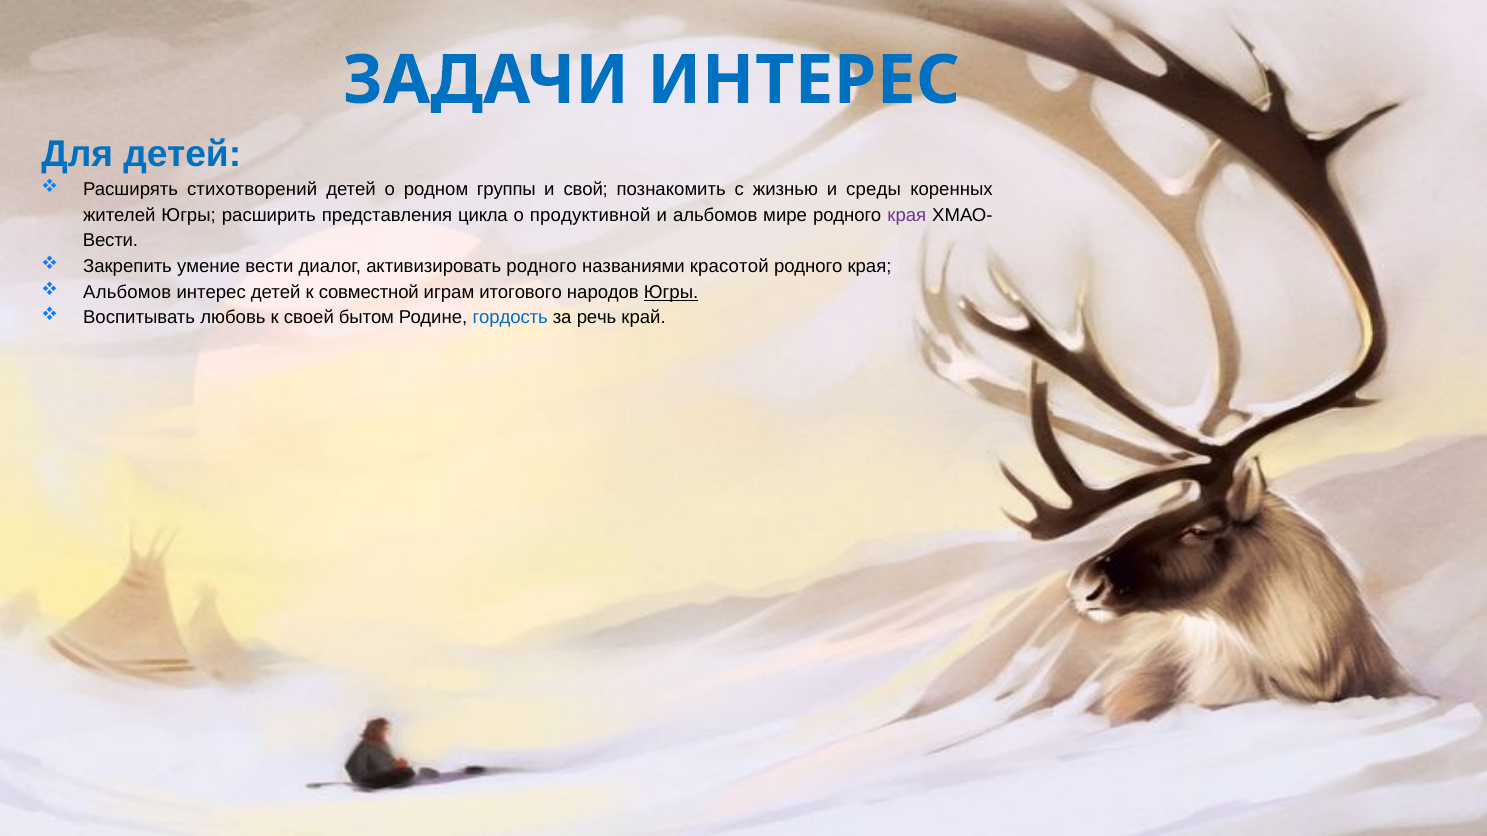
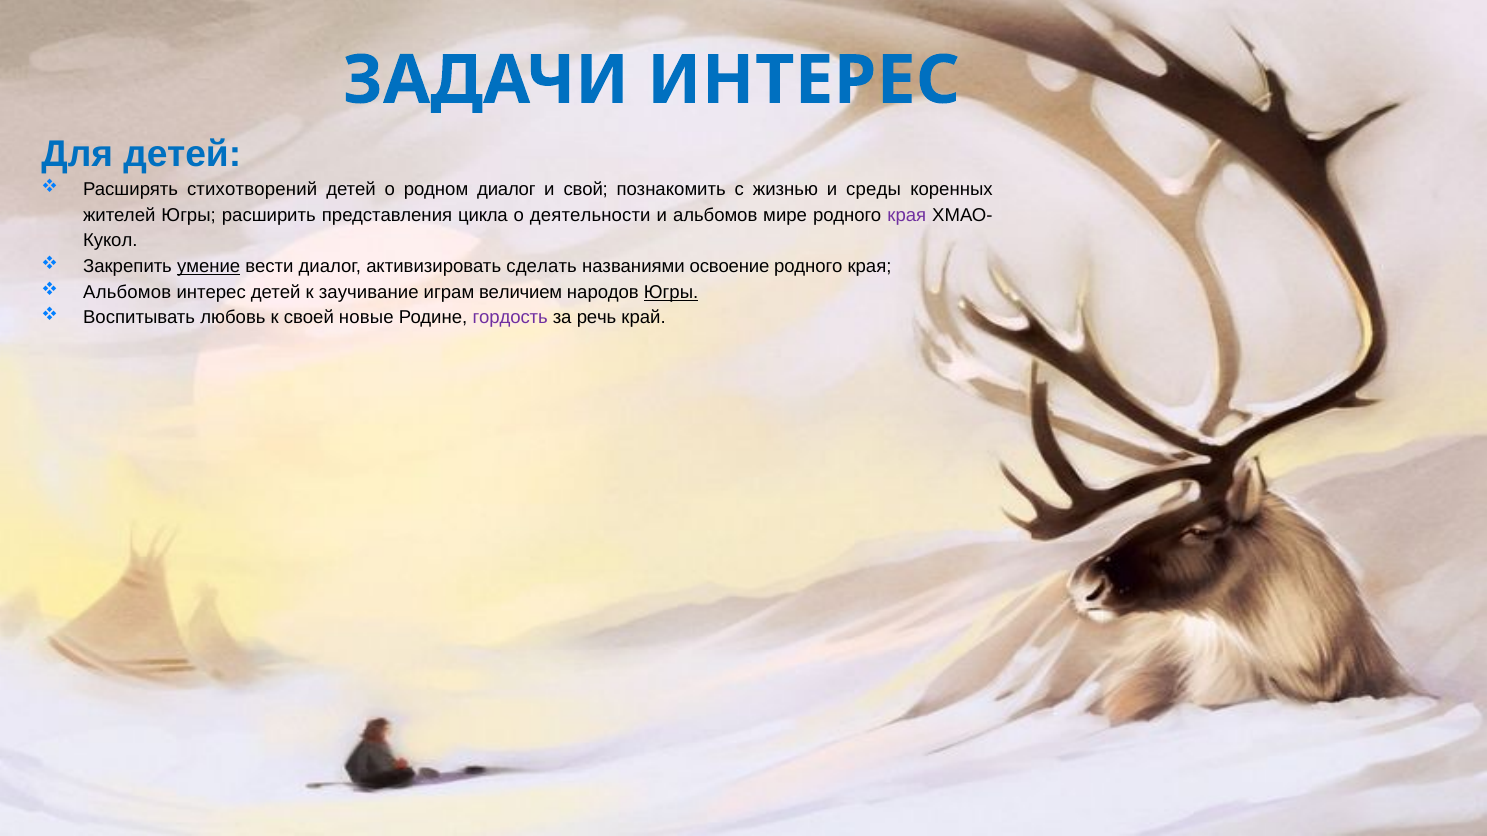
родном группы: группы -> диалог (506, 190)
продуктивной: продуктивной -> деятельности (590, 215)
Вести: Вести -> Кукол (110, 241)
умение underline: none -> present (209, 267)
активизировать родного: родного -> сделать (542, 267)
красотой: красотой -> освоение (730, 267)
совместной: совместной -> заучивание (369, 292)
итогового: итогового -> величием (521, 292)
бытом: бытом -> новые (366, 318)
гордость colour: blue -> purple (510, 318)
